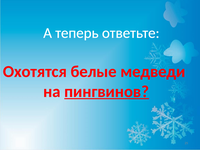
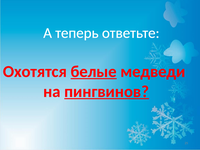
белые underline: none -> present (94, 72)
